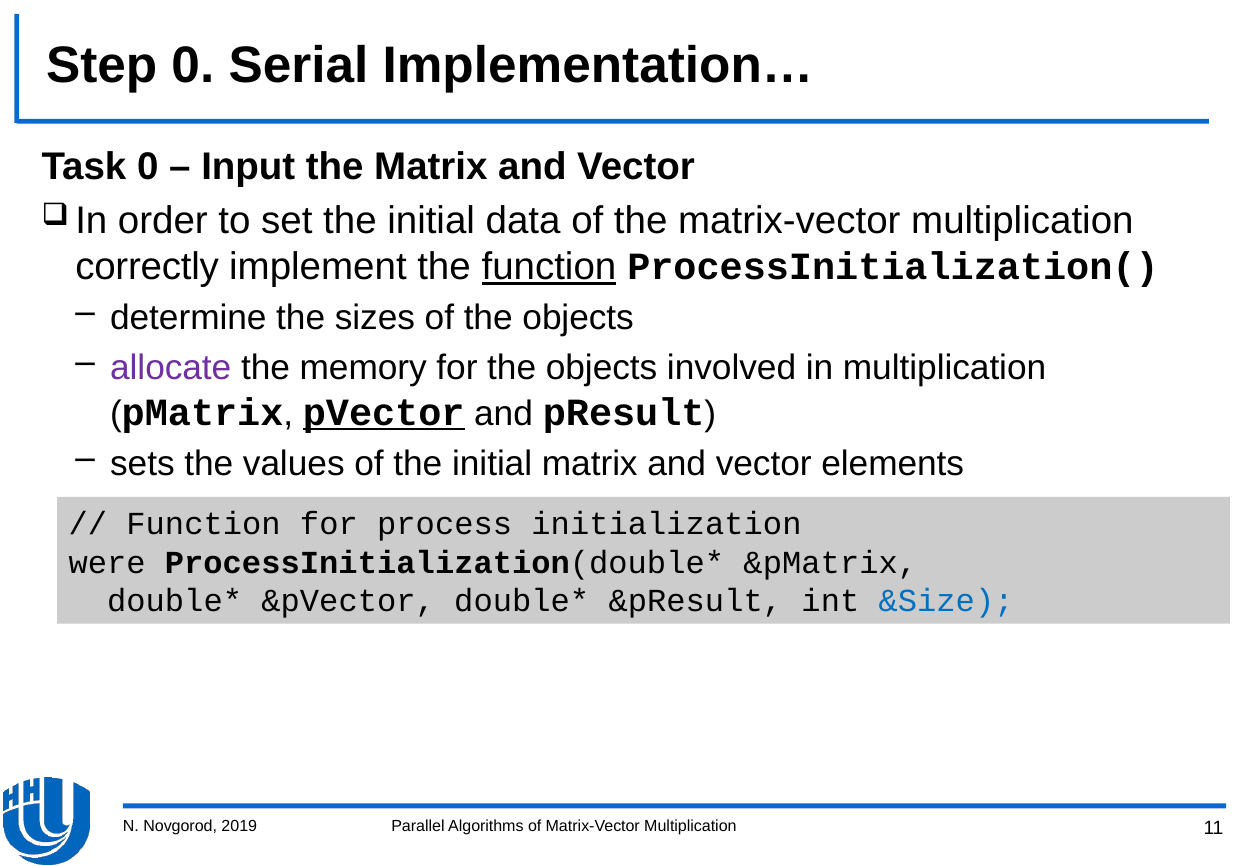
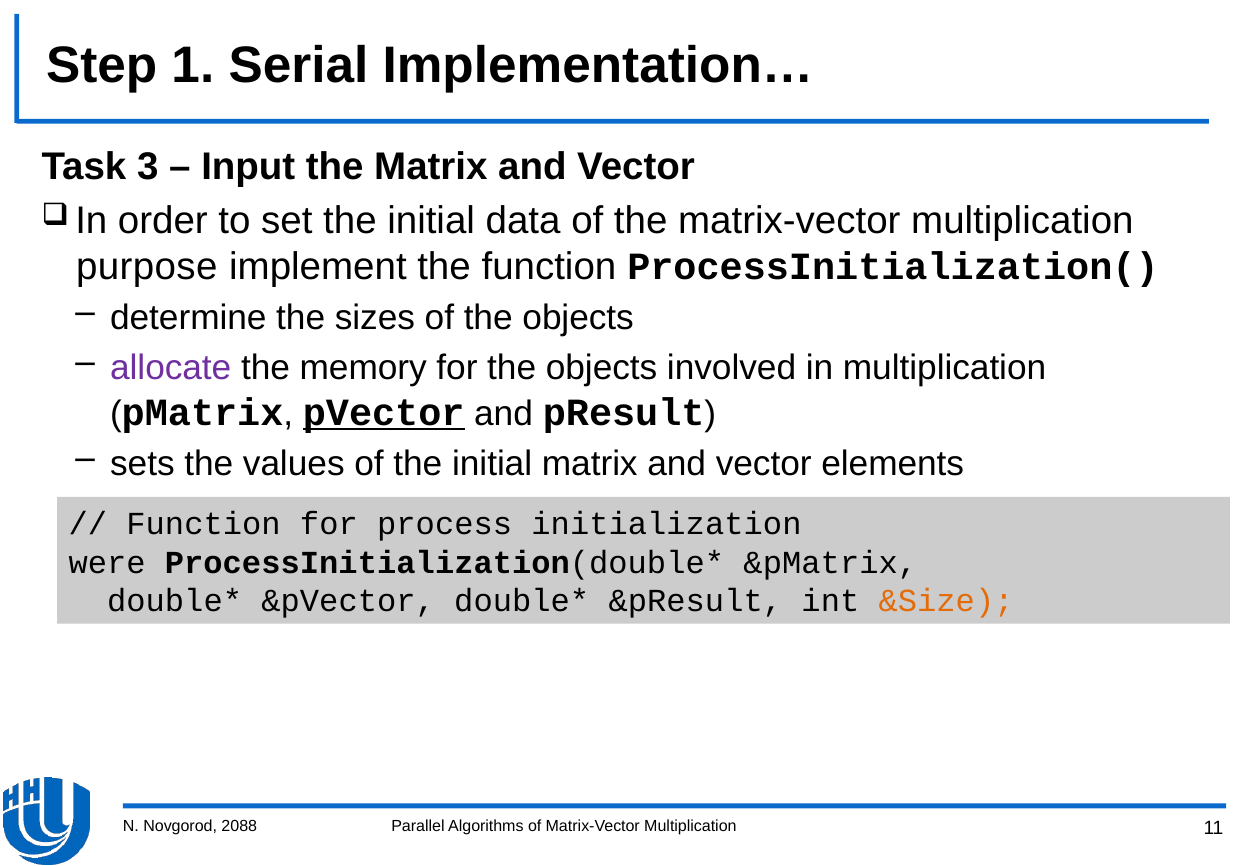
Step 0: 0 -> 1 (193, 65)
Task 0: 0 -> 3 (148, 167)
correctly: correctly -> purpose (147, 267)
function underline: present -> none (549, 267)
&Size colour: blue -> orange (946, 601)
2019: 2019 -> 2088 (239, 826)
